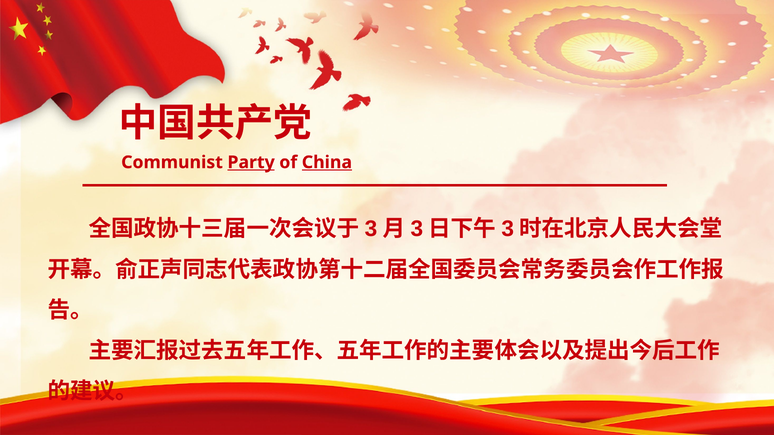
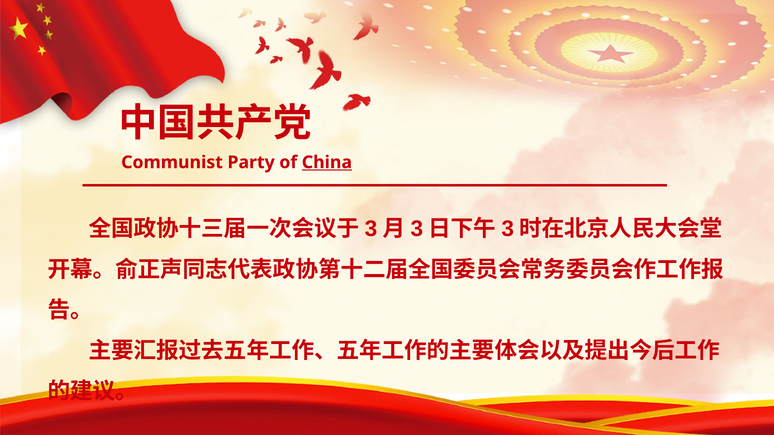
Party underline: present -> none (251, 162)
